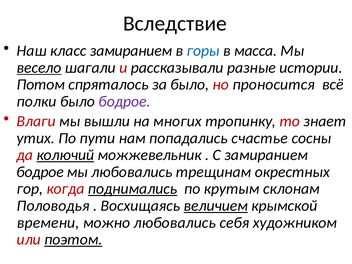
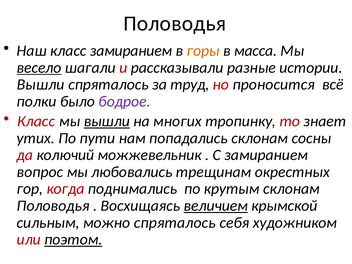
Вследствие: Вследствие -> Половодья (175, 24)
горы colour: blue -> orange (203, 51)
Потом: Потом -> Вышли (41, 85)
за было: было -> труд (190, 85)
Влаги: Влаги -> Класс (36, 121)
вышли underline: none -> present (107, 121)
попадались счастье: счастье -> склонам (260, 138)
колючий underline: present -> none (65, 155)
бодрое: бодрое -> вопрос (40, 172)
поднимались underline: present -> none (133, 189)
времени: времени -> сильным (48, 223)
можно любовались: любовались -> спряталось (175, 223)
